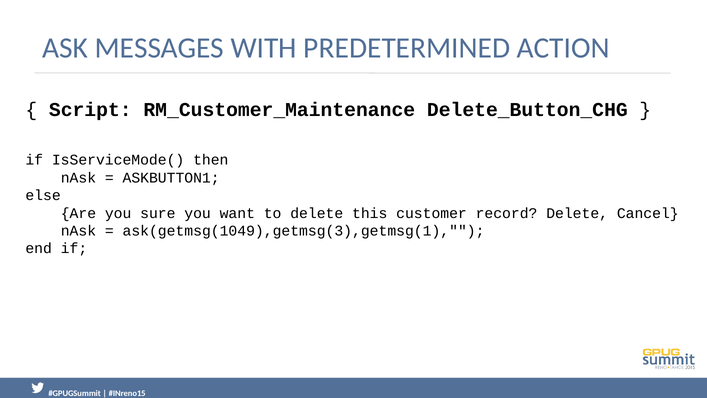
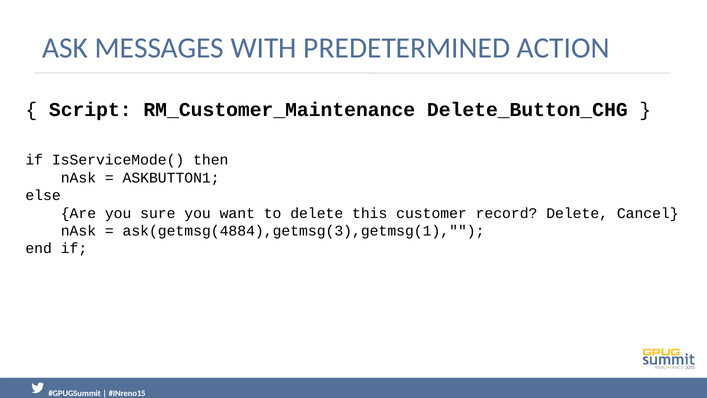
ask(getmsg(1049),getmsg(3),getmsg(1: ask(getmsg(1049),getmsg(3),getmsg(1 -> ask(getmsg(4884),getmsg(3),getmsg(1 (304, 231)
